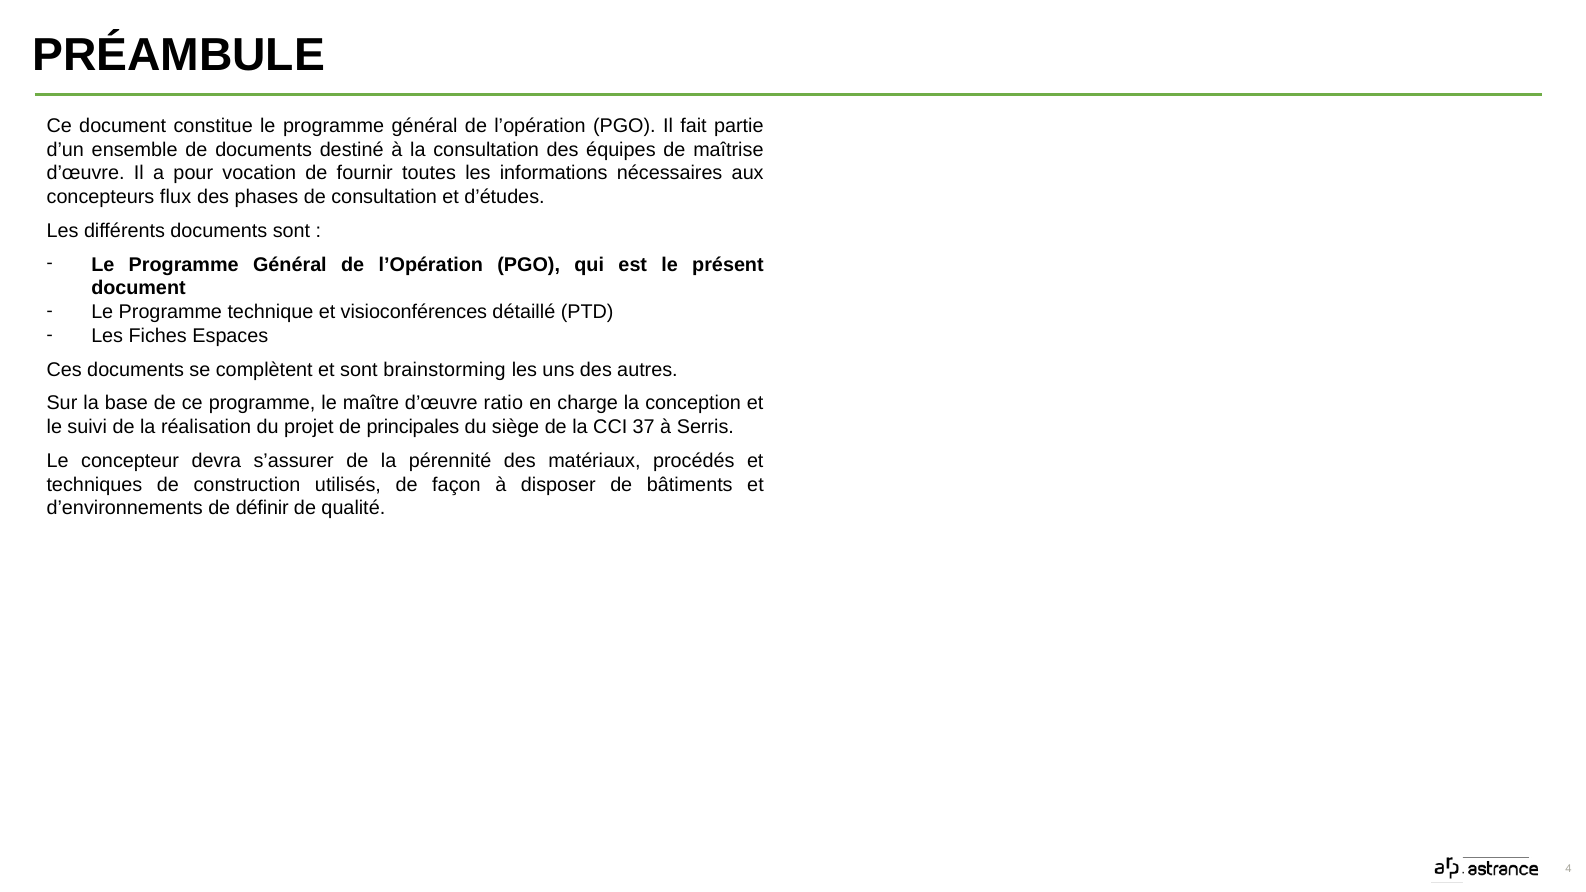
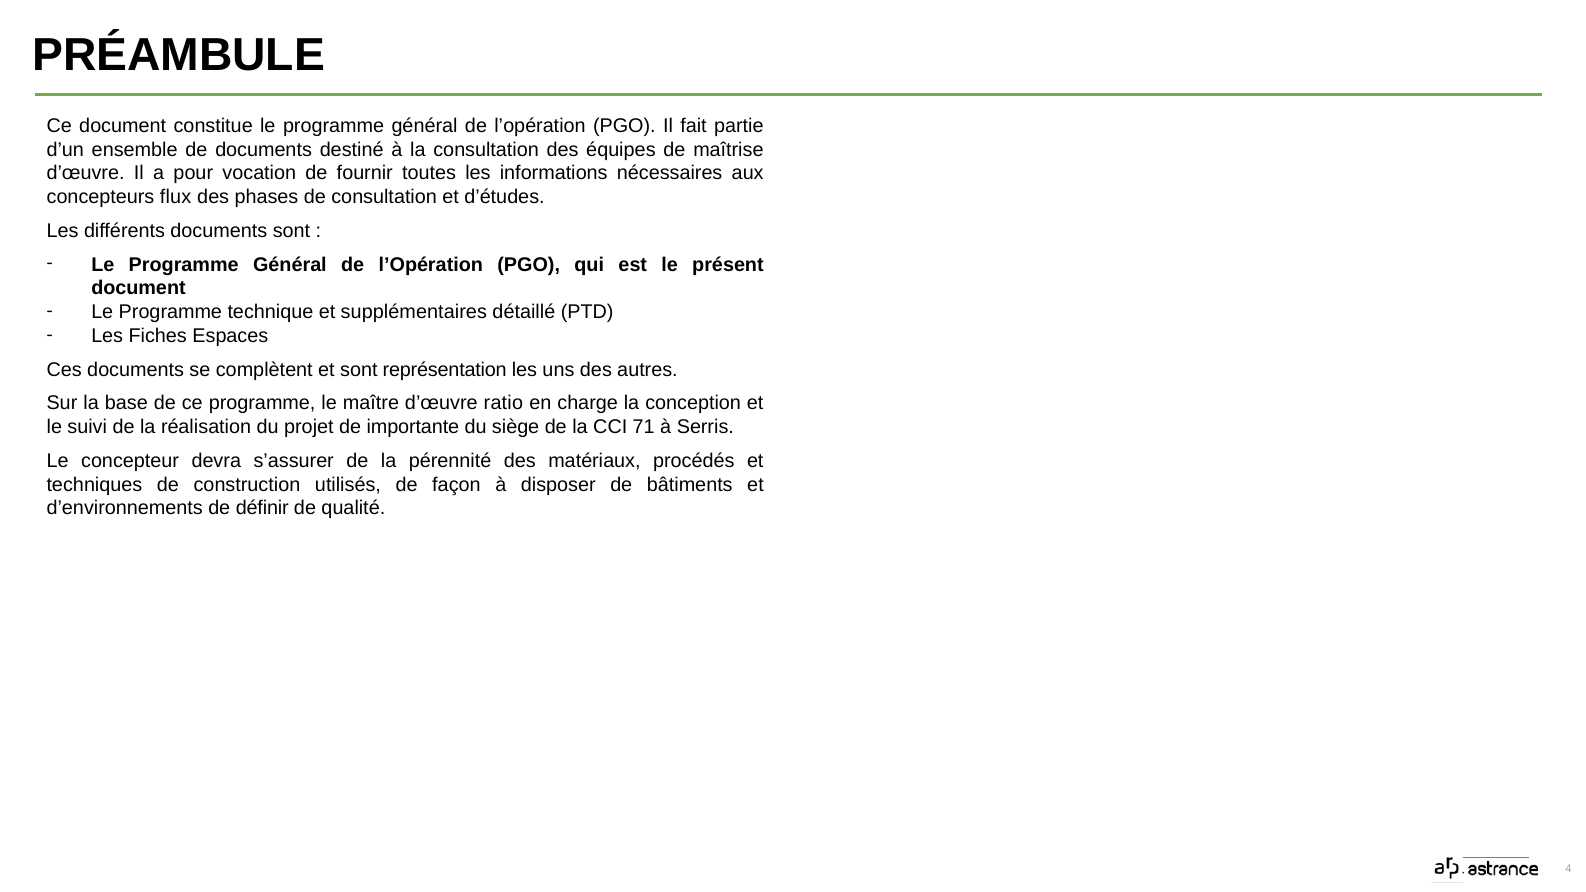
visioconférences: visioconférences -> supplémentaires (414, 312)
brainstorming: brainstorming -> représentation (445, 370)
principales: principales -> importante (413, 427)
37: 37 -> 71 (644, 427)
